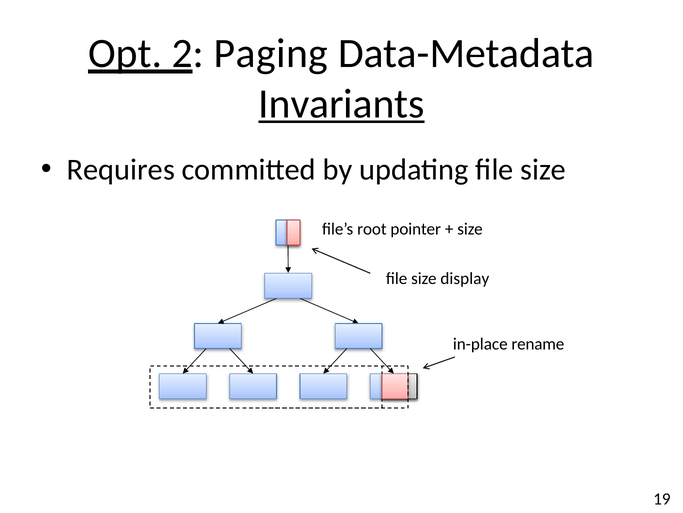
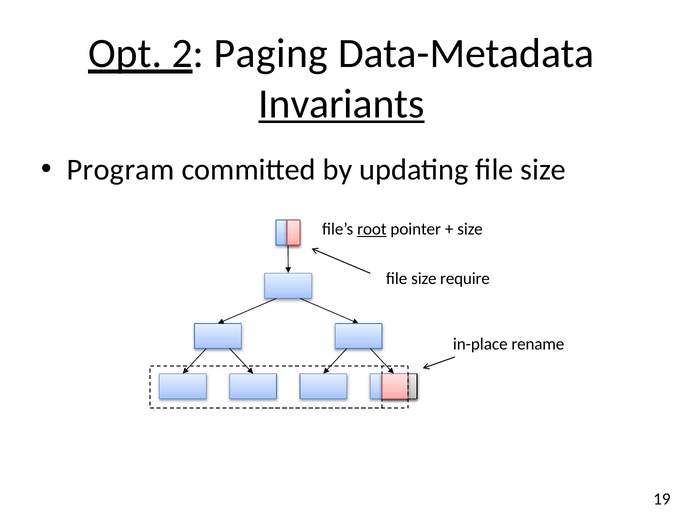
Requires: Requires -> Program (121, 169)
root underline: none -> present (372, 229)
display: display -> require (465, 278)
